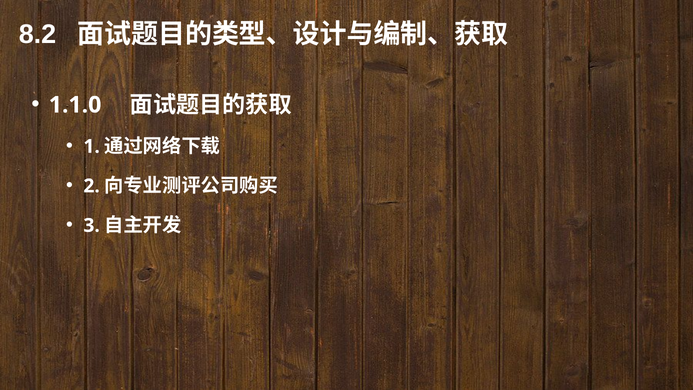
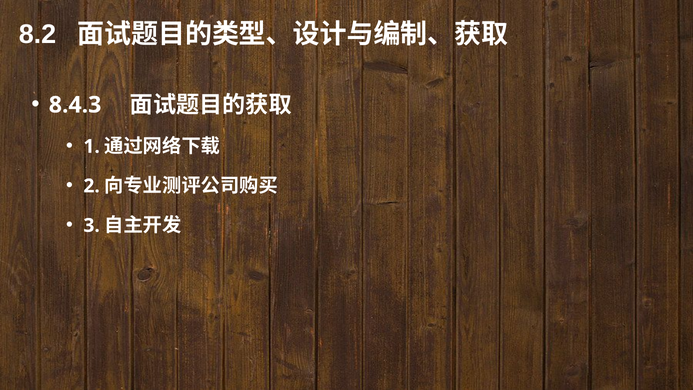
1.1.0: 1.1.0 -> 8.4.3 (75, 105)
